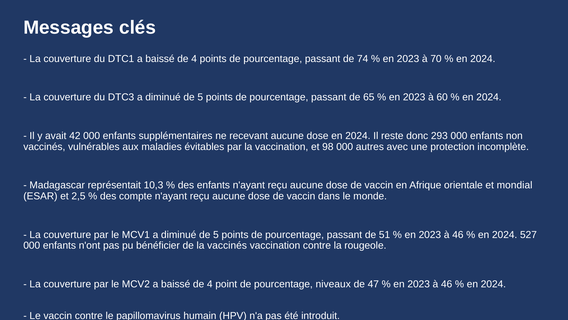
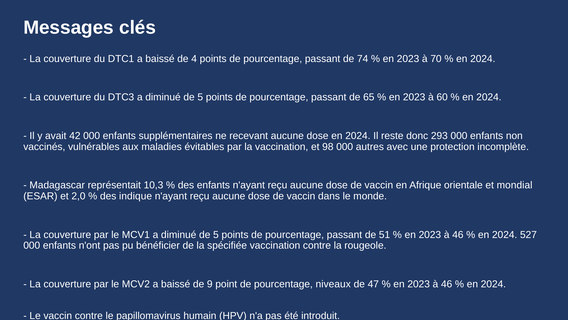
2,5: 2,5 -> 2,0 (78, 196)
compte: compte -> indique (136, 196)
la vaccinés: vaccinés -> spécifiée (227, 245)
4: 4 -> 9 (210, 284)
